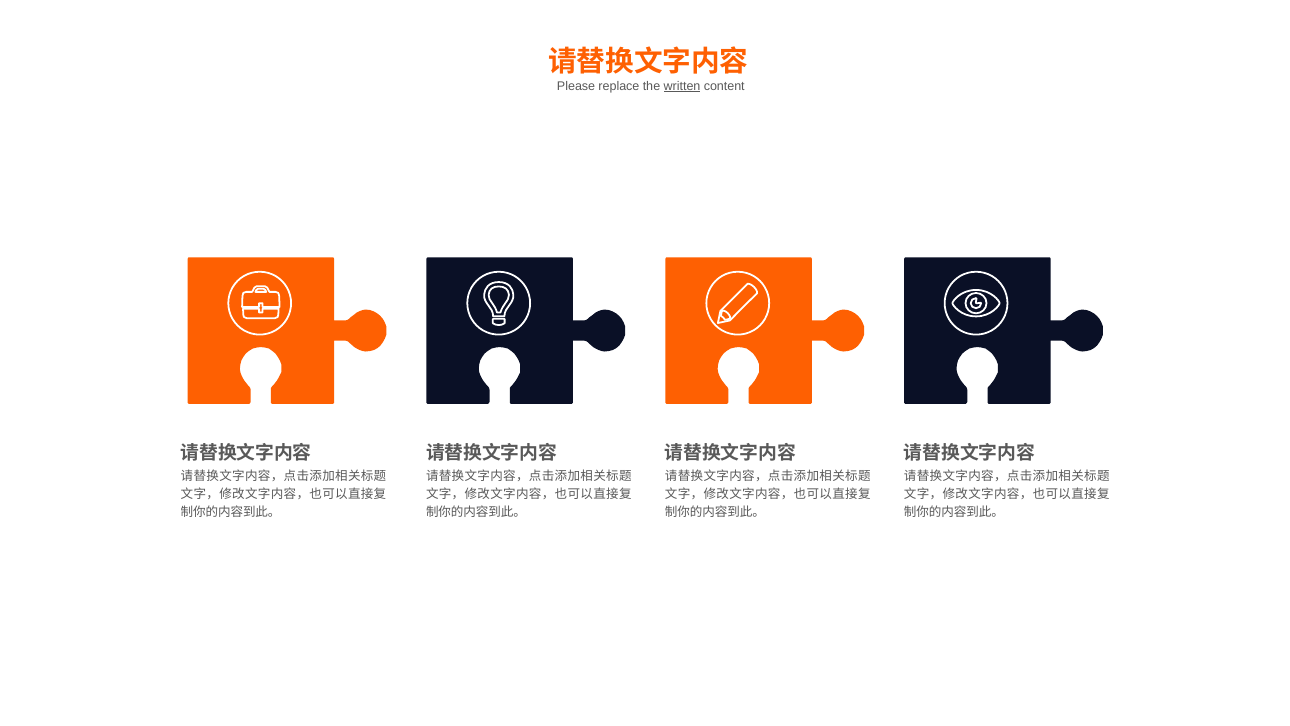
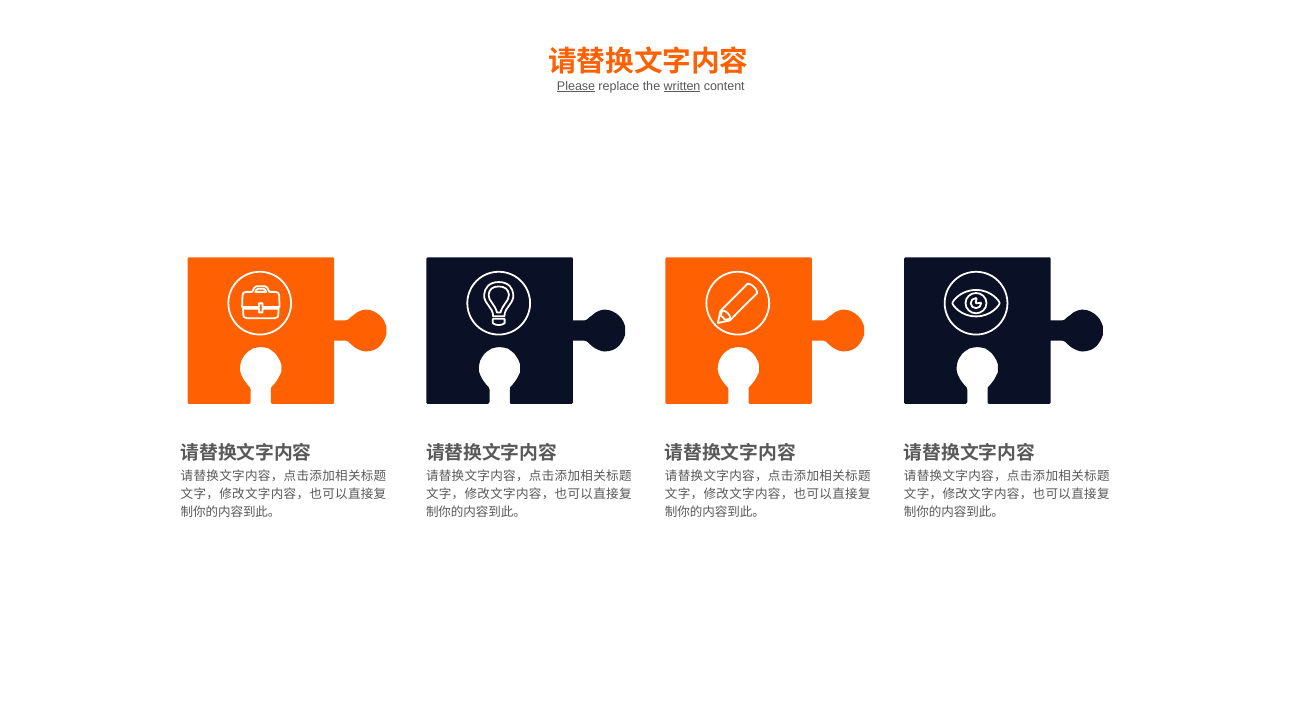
Please underline: none -> present (576, 86)
